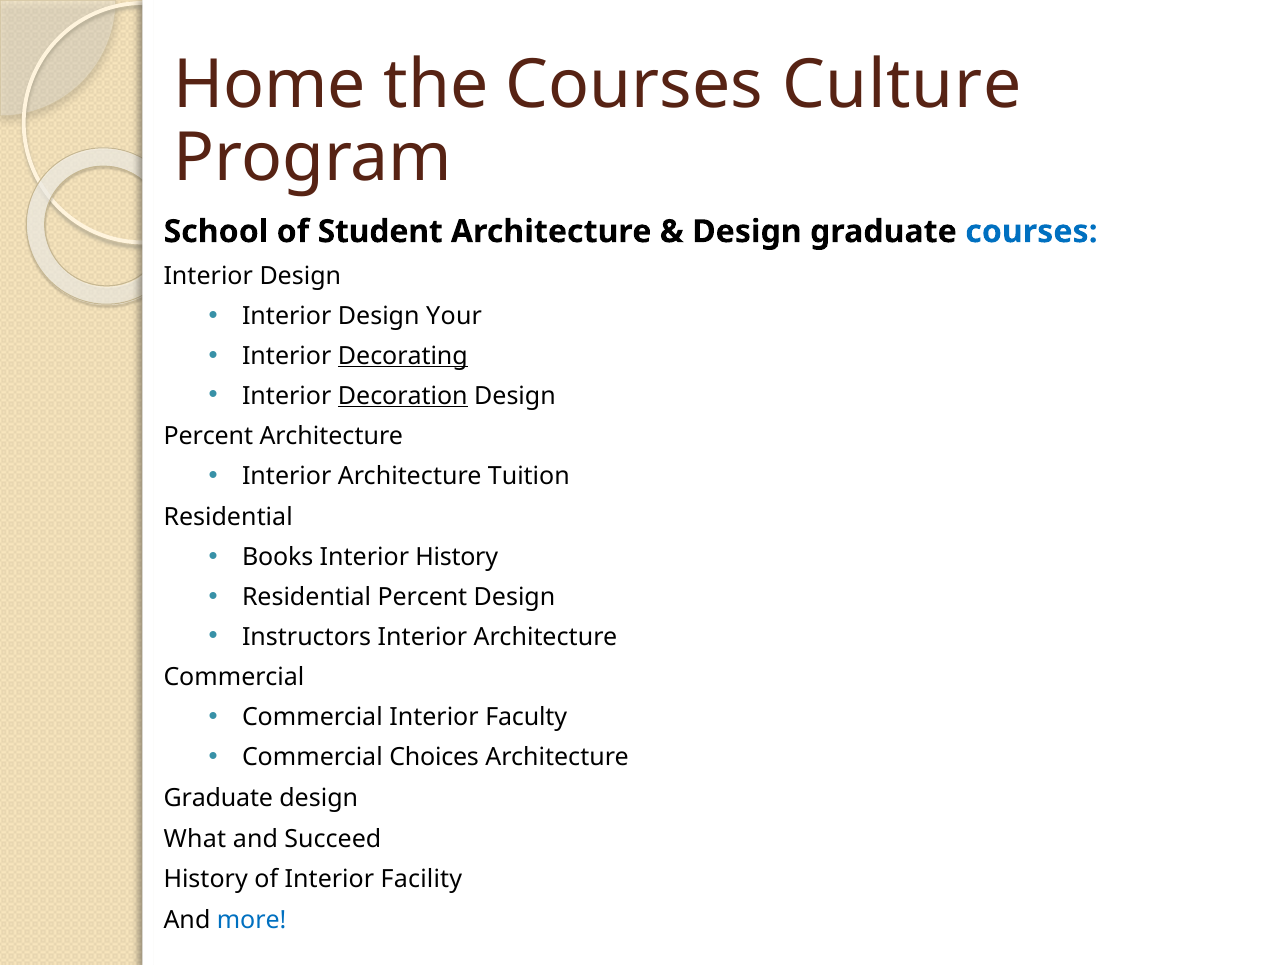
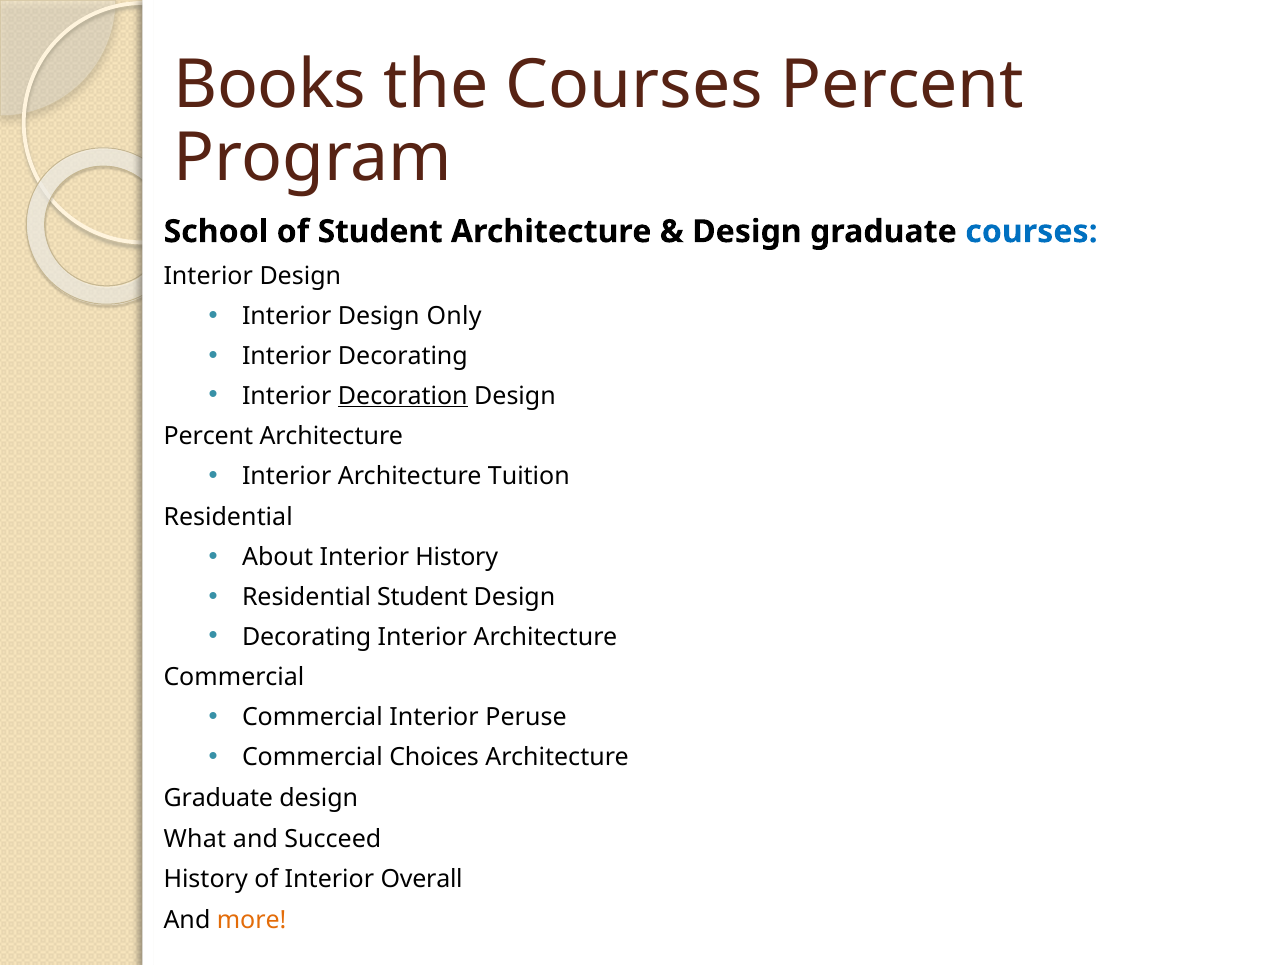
Home: Home -> Books (270, 85)
Courses Culture: Culture -> Percent (902, 85)
Your: Your -> Only (454, 316)
Decorating underline: present -> none (403, 356)
Books: Books -> About (278, 557)
Residential Percent: Percent -> Student (422, 597)
Instructors: Instructors -> Decorating (307, 636)
Faculty: Faculty -> Peruse (526, 717)
Facility: Facility -> Overall (422, 879)
more colour: blue -> orange (252, 920)
